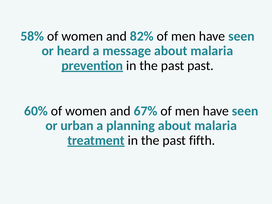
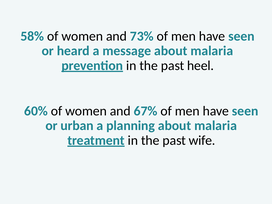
82%: 82% -> 73% (142, 36)
past past: past -> heel (201, 66)
fifth: fifth -> wife (202, 140)
